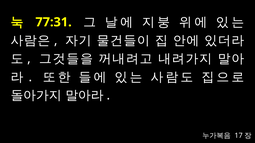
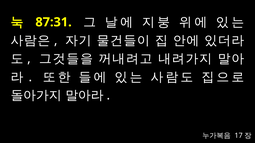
77:31: 77:31 -> 87:31 (54, 22)
